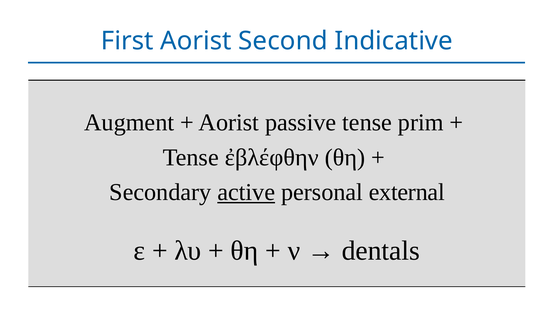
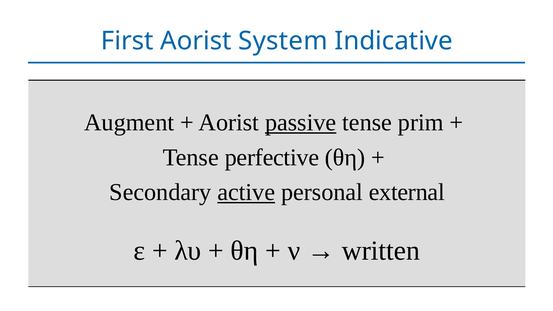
Second: Second -> System (283, 41)
passive underline: none -> present (301, 123)
ἐβλέφθην: ἐβλέφθην -> perfective (272, 157)
dentals: dentals -> written (381, 251)
